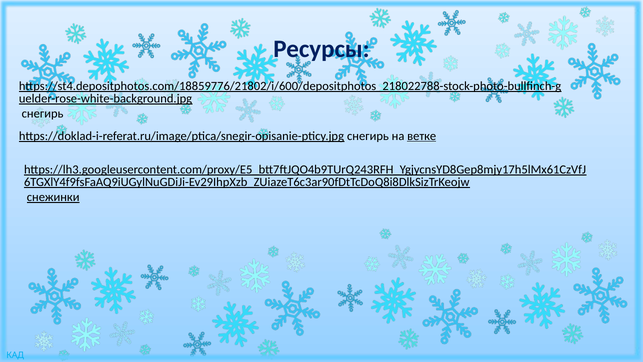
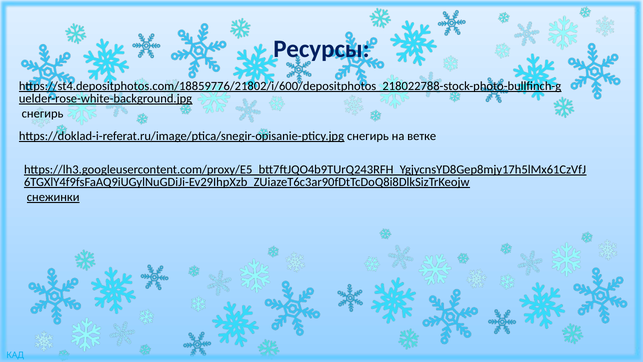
ветке underline: present -> none (422, 136)
